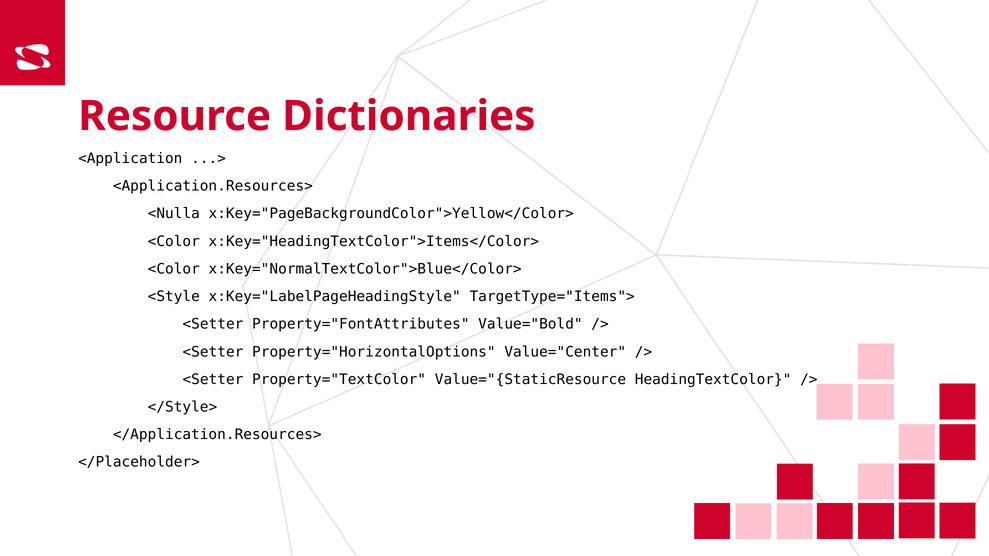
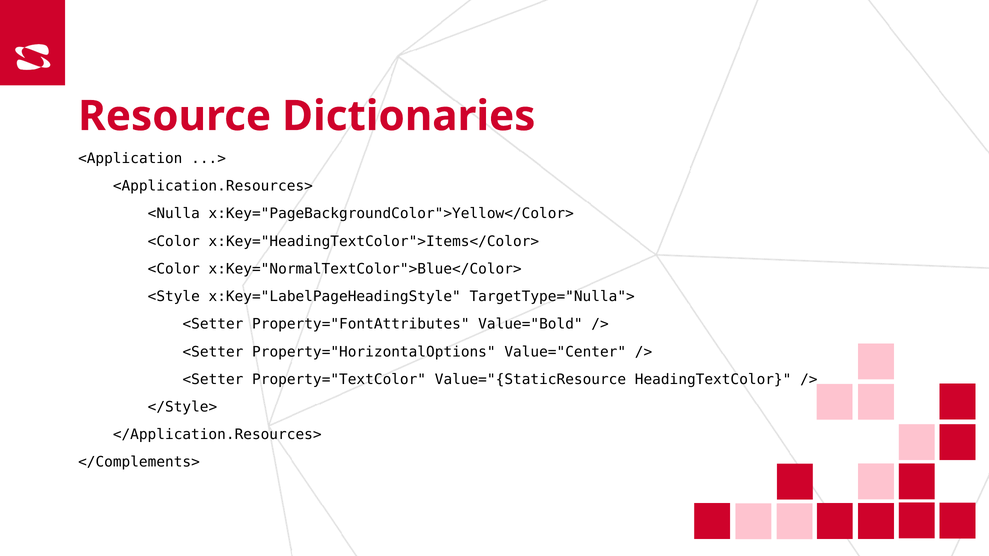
TargetType="Items">: TargetType="Items"> -> TargetType="Nulla"> (552, 297)
</Placeholder>: </Placeholder> -> </Complements> (139, 462)
